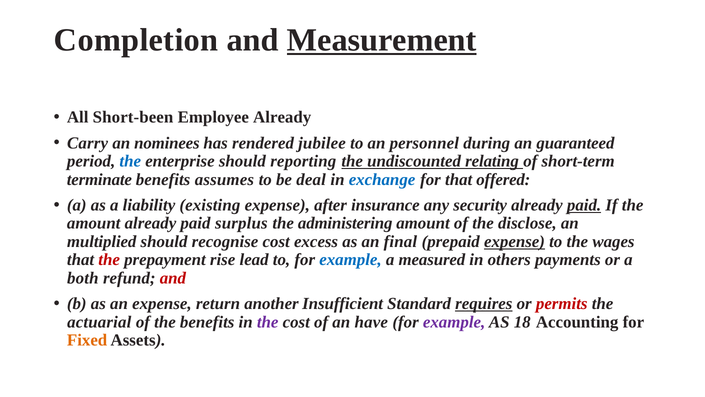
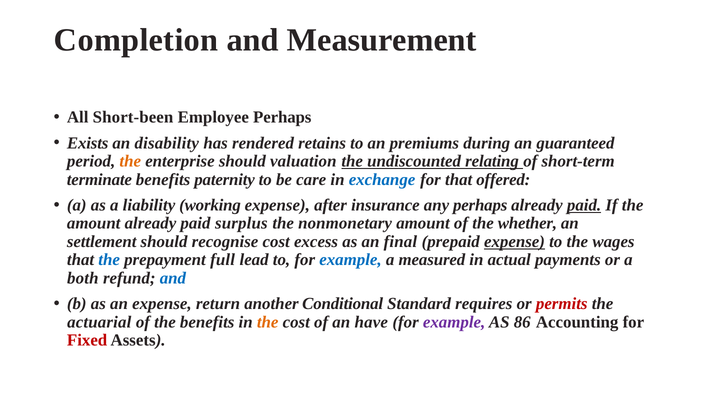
Measurement underline: present -> none (382, 40)
Employee Already: Already -> Perhaps (282, 117)
Carry: Carry -> Exists (88, 143)
nominees: nominees -> disability (167, 143)
jubilee: jubilee -> retains (322, 143)
personnel: personnel -> premiums (424, 143)
the colour: blue -> orange (130, 161)
reporting: reporting -> valuation (303, 161)
assumes: assumes -> paternity (225, 179)
deal: deal -> care (311, 179)
existing: existing -> working (210, 205)
any security: security -> perhaps (480, 205)
administering: administering -> nonmonetary (345, 223)
disclose: disclose -> whether (527, 223)
multiplied: multiplied -> settlement (102, 241)
the colour: red -> blue (109, 260)
rise: rise -> full (223, 260)
others: others -> actual (509, 260)
and colour: red -> blue (173, 278)
Insufficient: Insufficient -> Conditional (343, 303)
requires underline: present -> none (484, 303)
the colour: purple -> orange (268, 322)
18: 18 -> 86 (522, 322)
Fixed colour: orange -> red (87, 340)
